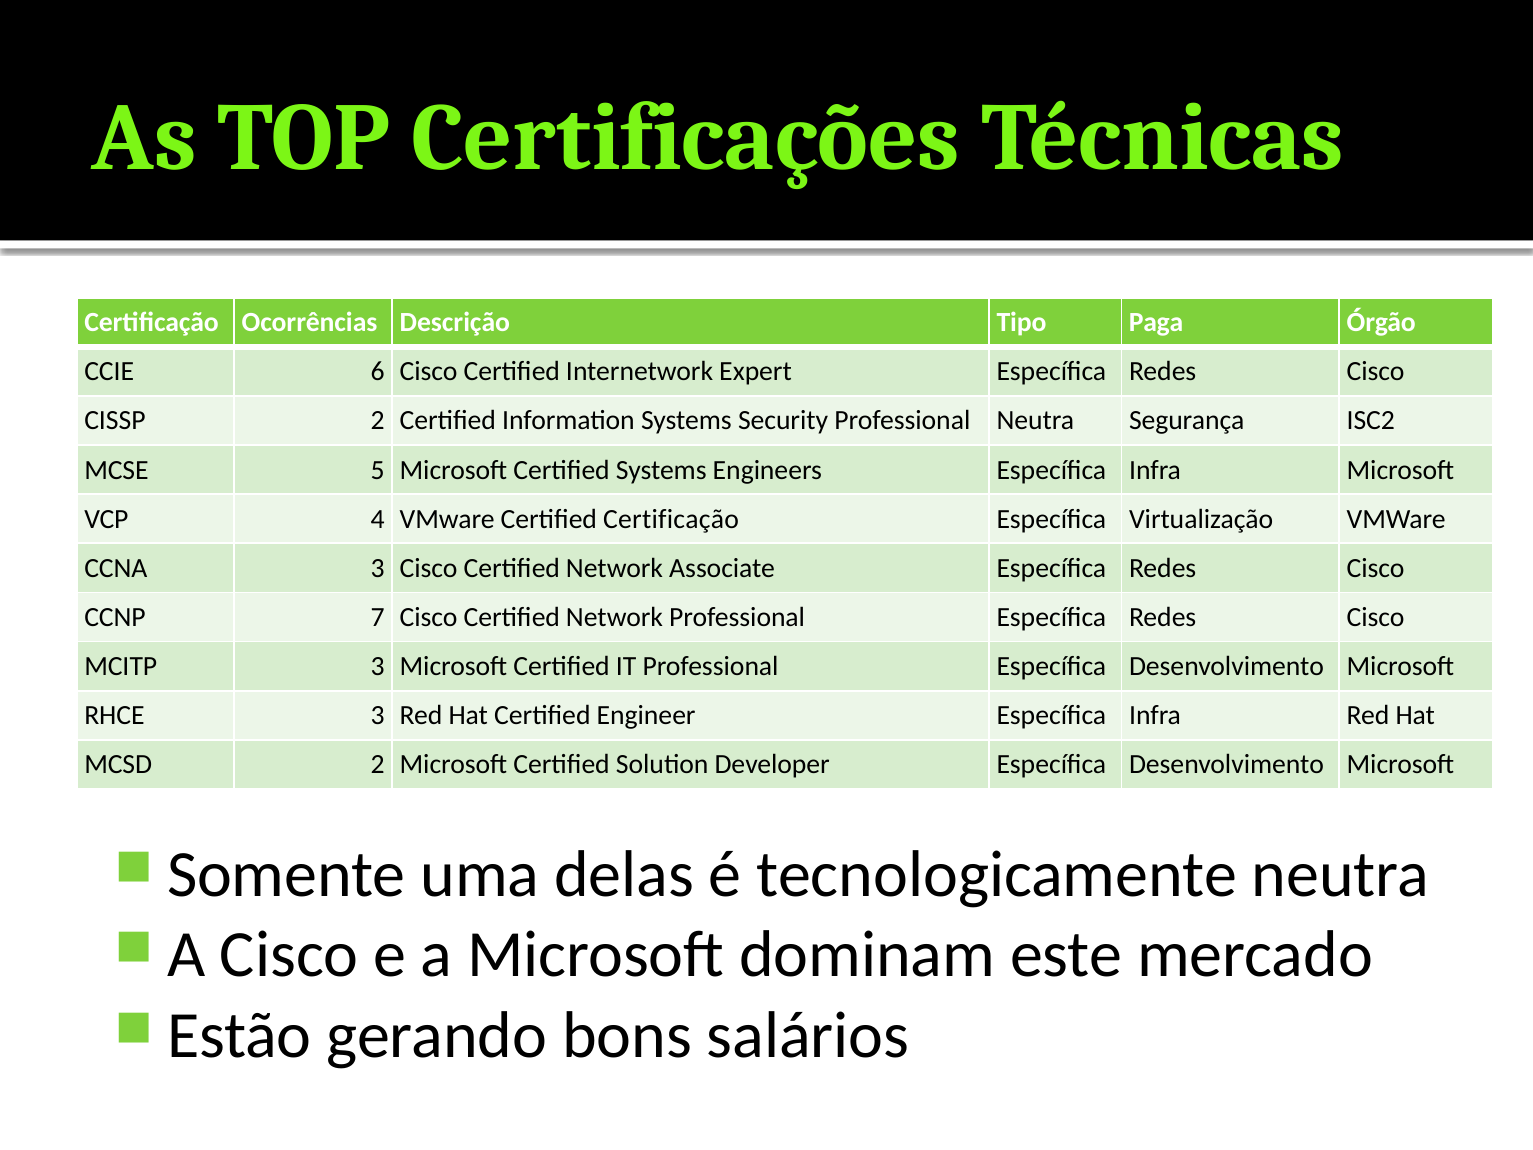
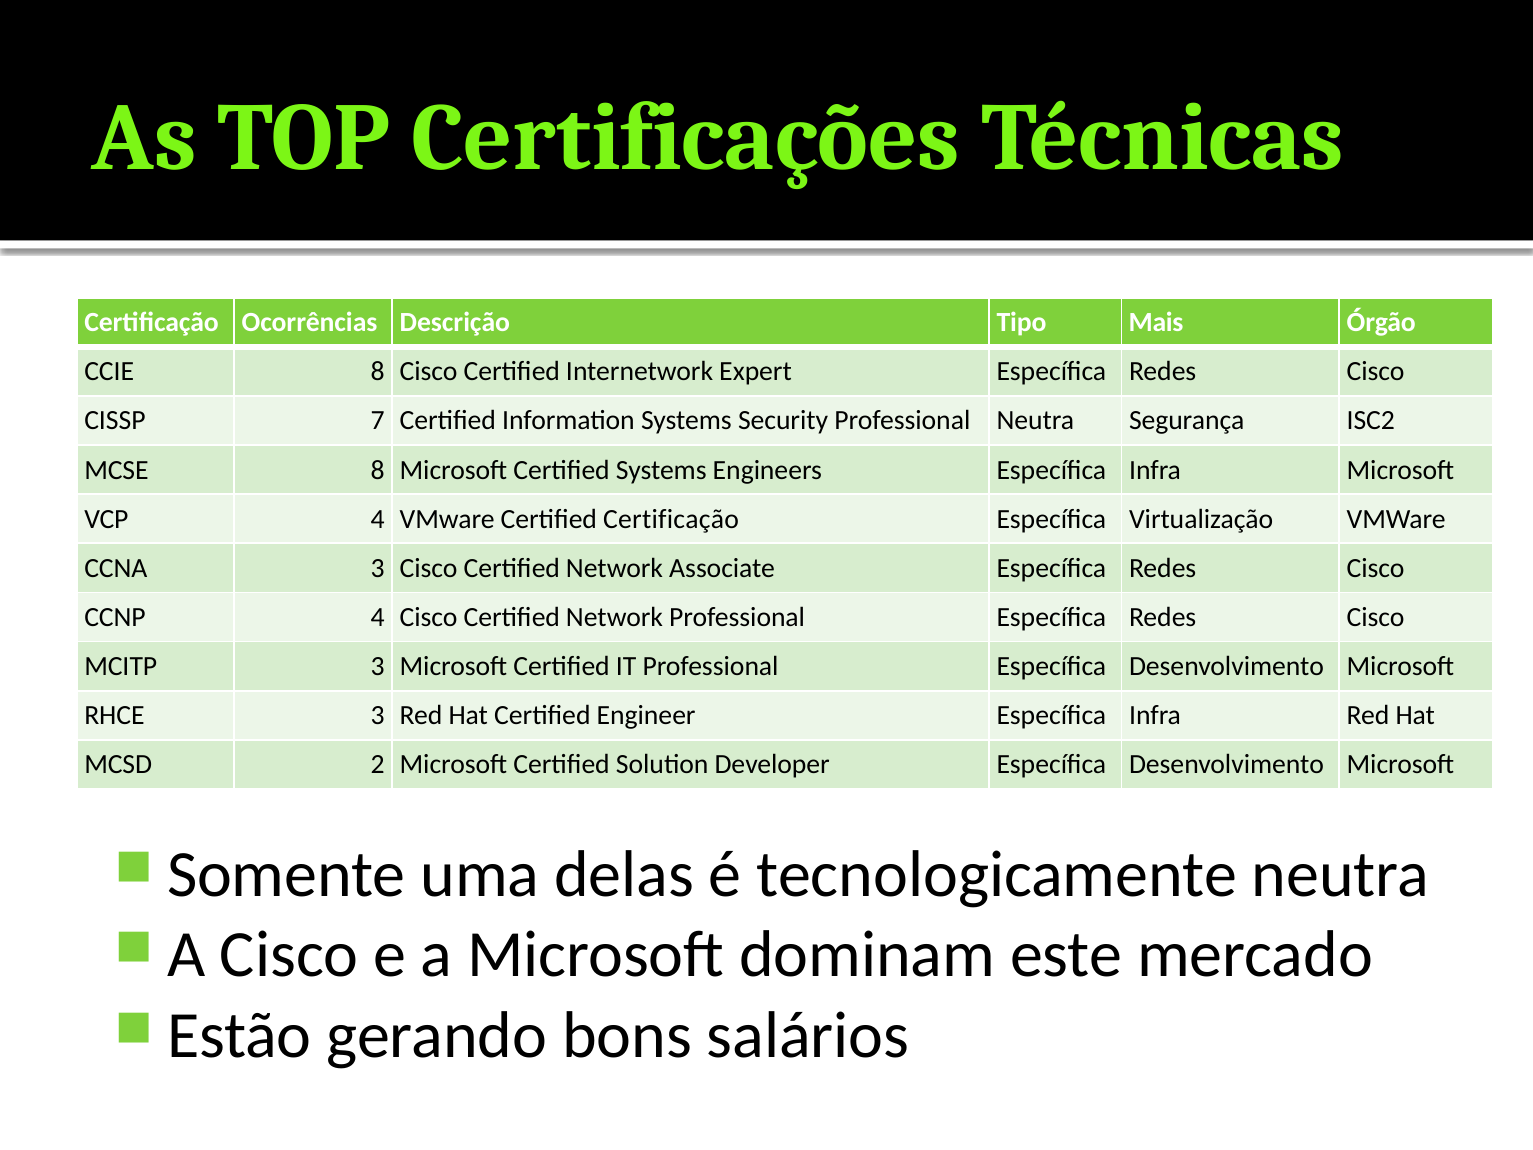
Paga: Paga -> Mais (1156, 322)
CCIE 6: 6 -> 8 (378, 372)
CISSP 2: 2 -> 7 (378, 421)
MCSE 5: 5 -> 8 (378, 470)
CCNP 7: 7 -> 4 (378, 617)
